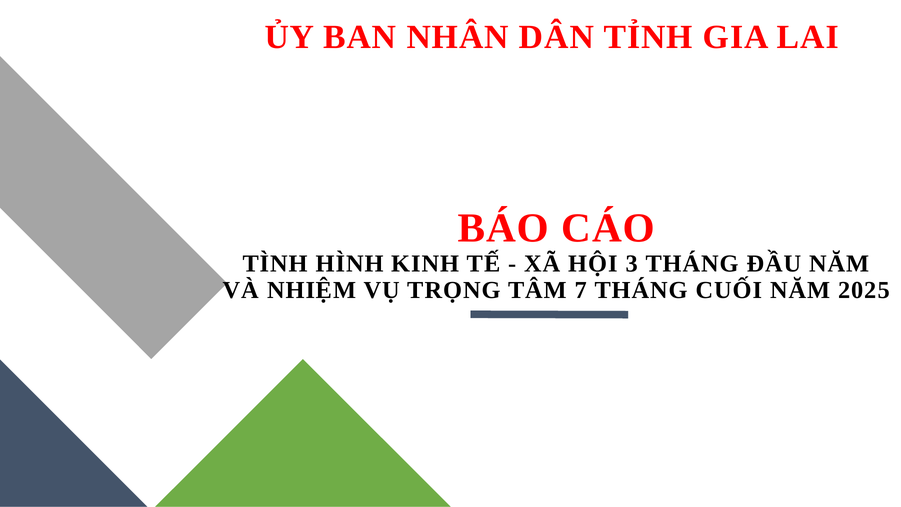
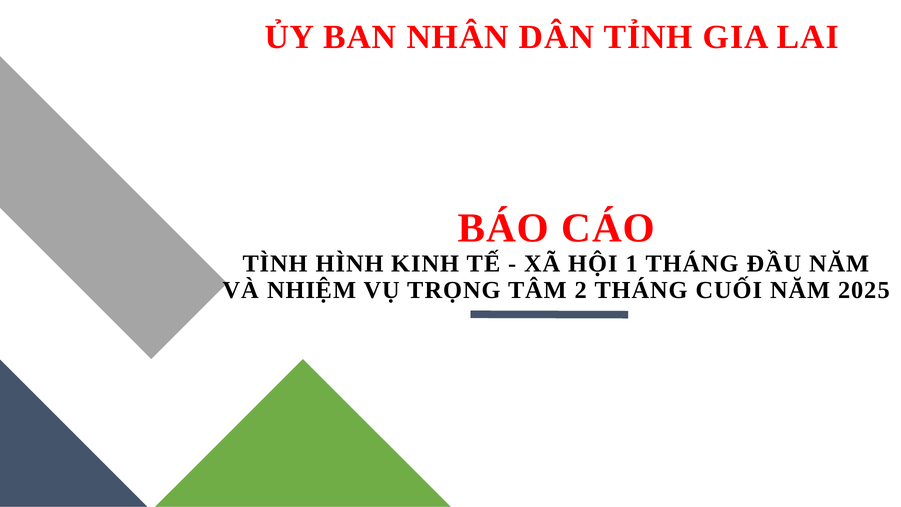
3: 3 -> 1 (632, 264)
7: 7 -> 2 (581, 290)
